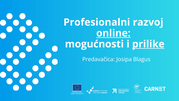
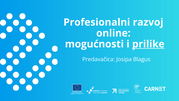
online underline: present -> none (113, 33)
